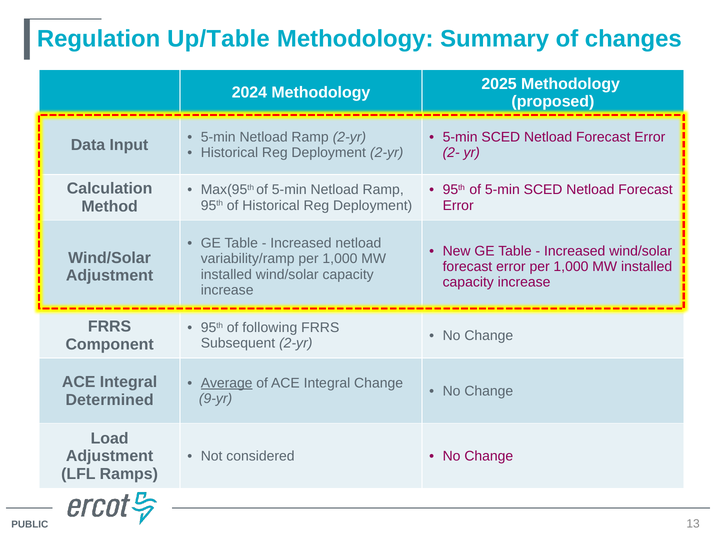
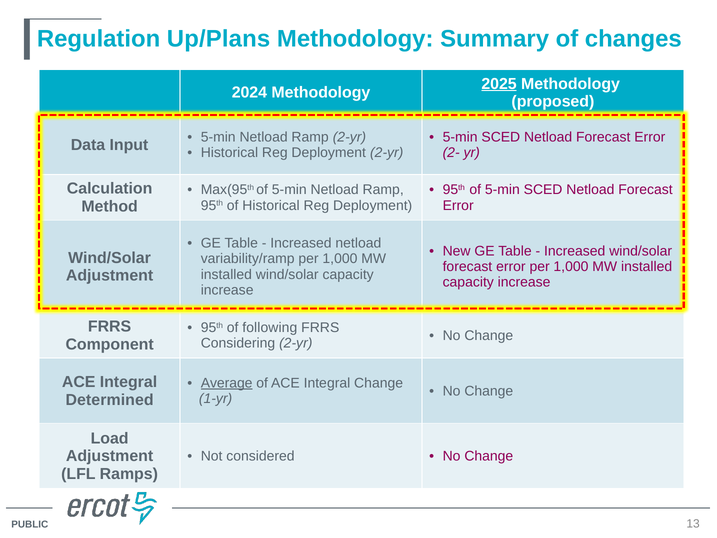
Up/Table: Up/Table -> Up/Plans (219, 39)
2025 underline: none -> present (499, 84)
Subsequent: Subsequent -> Considering (238, 343)
9-yr: 9-yr -> 1-yr (216, 399)
